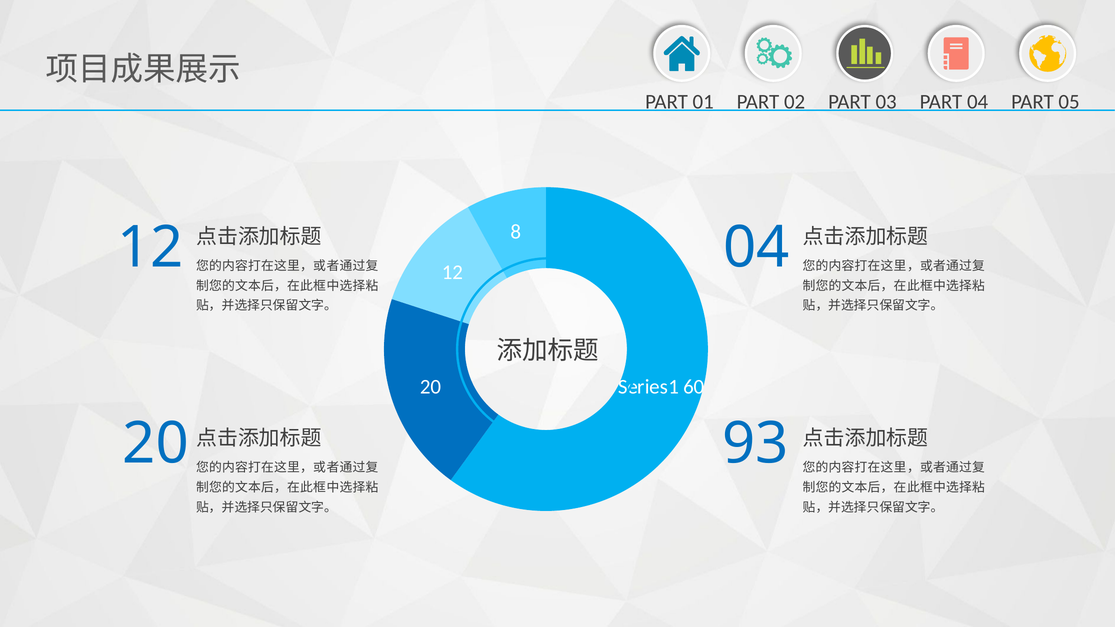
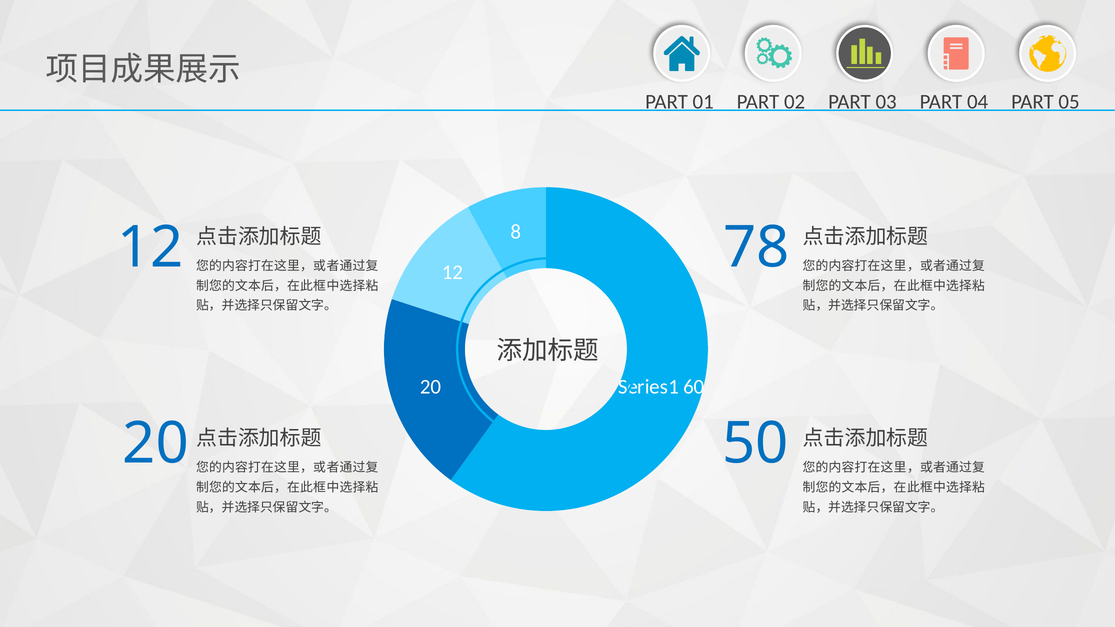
12 04: 04 -> 78 (756, 248)
93: 93 -> 50 (755, 444)
